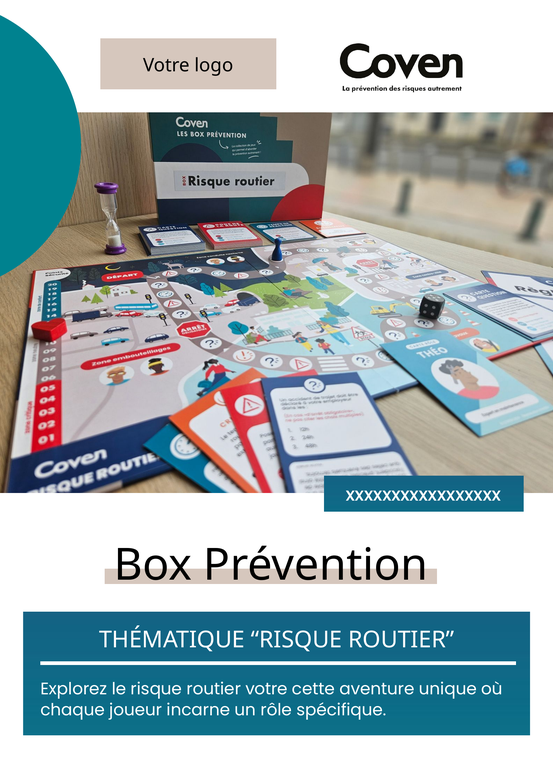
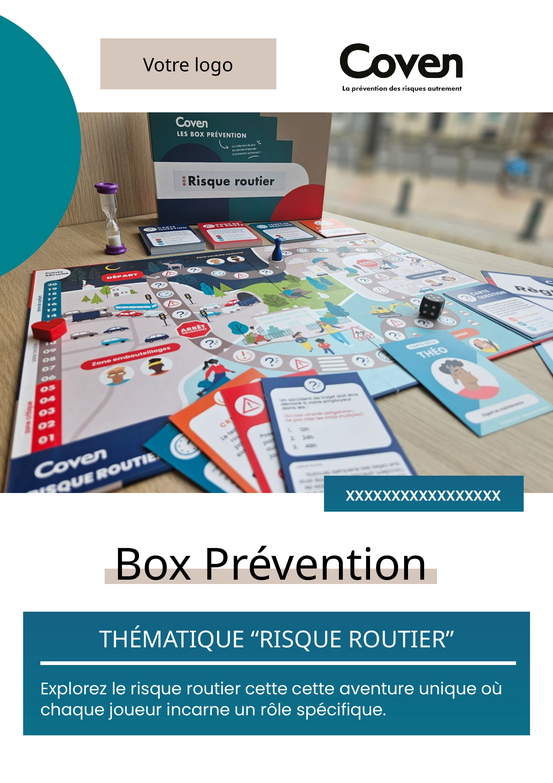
routier votre: votre -> cette (267, 689)
